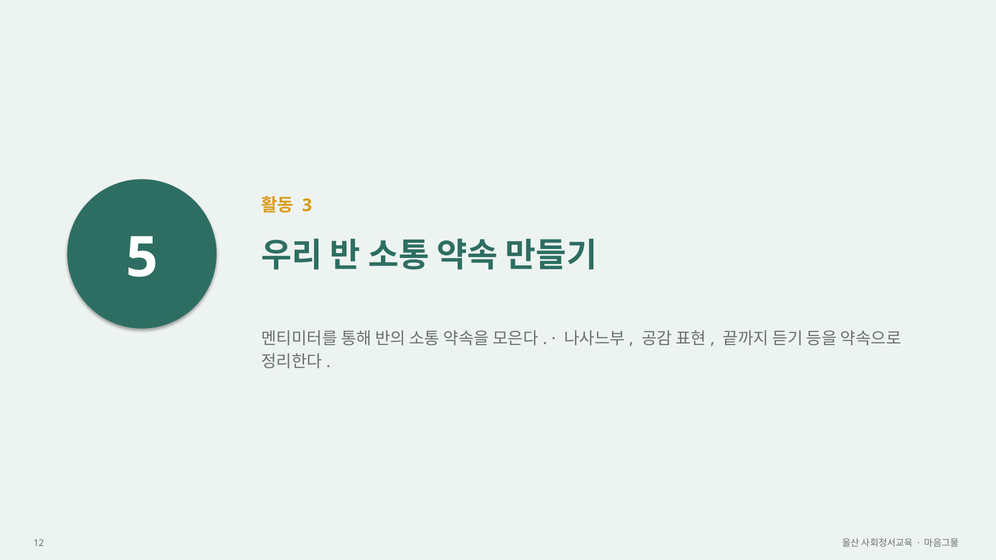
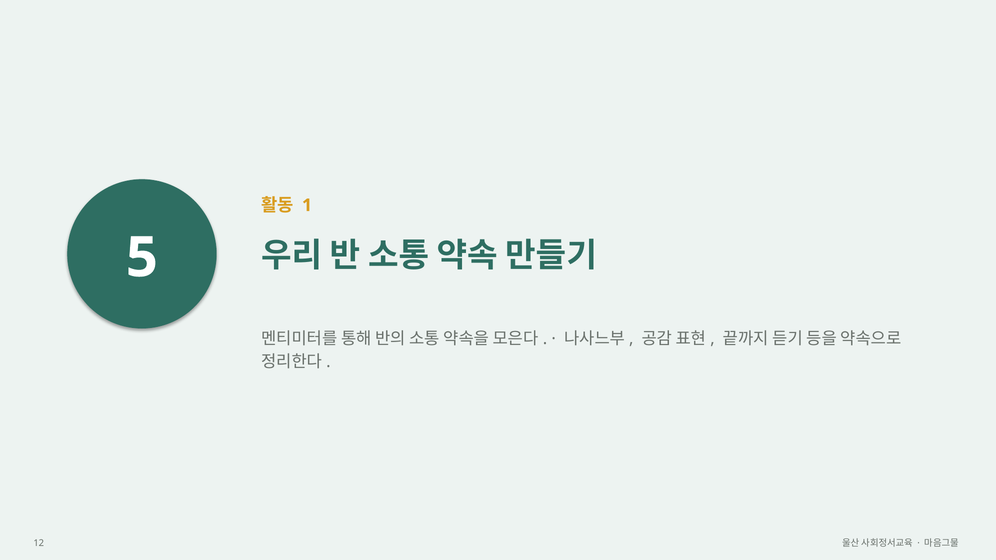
3: 3 -> 1 (307, 205)
